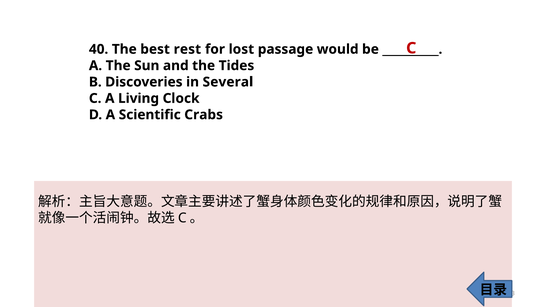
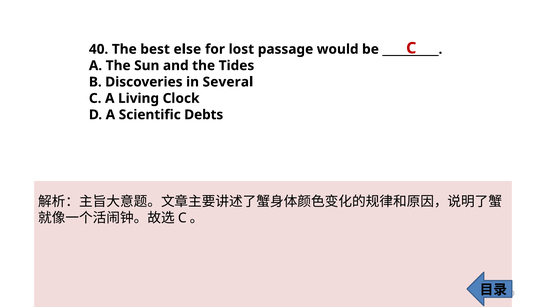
rest: rest -> else (187, 49)
Crabs: Crabs -> Debts (204, 115)
